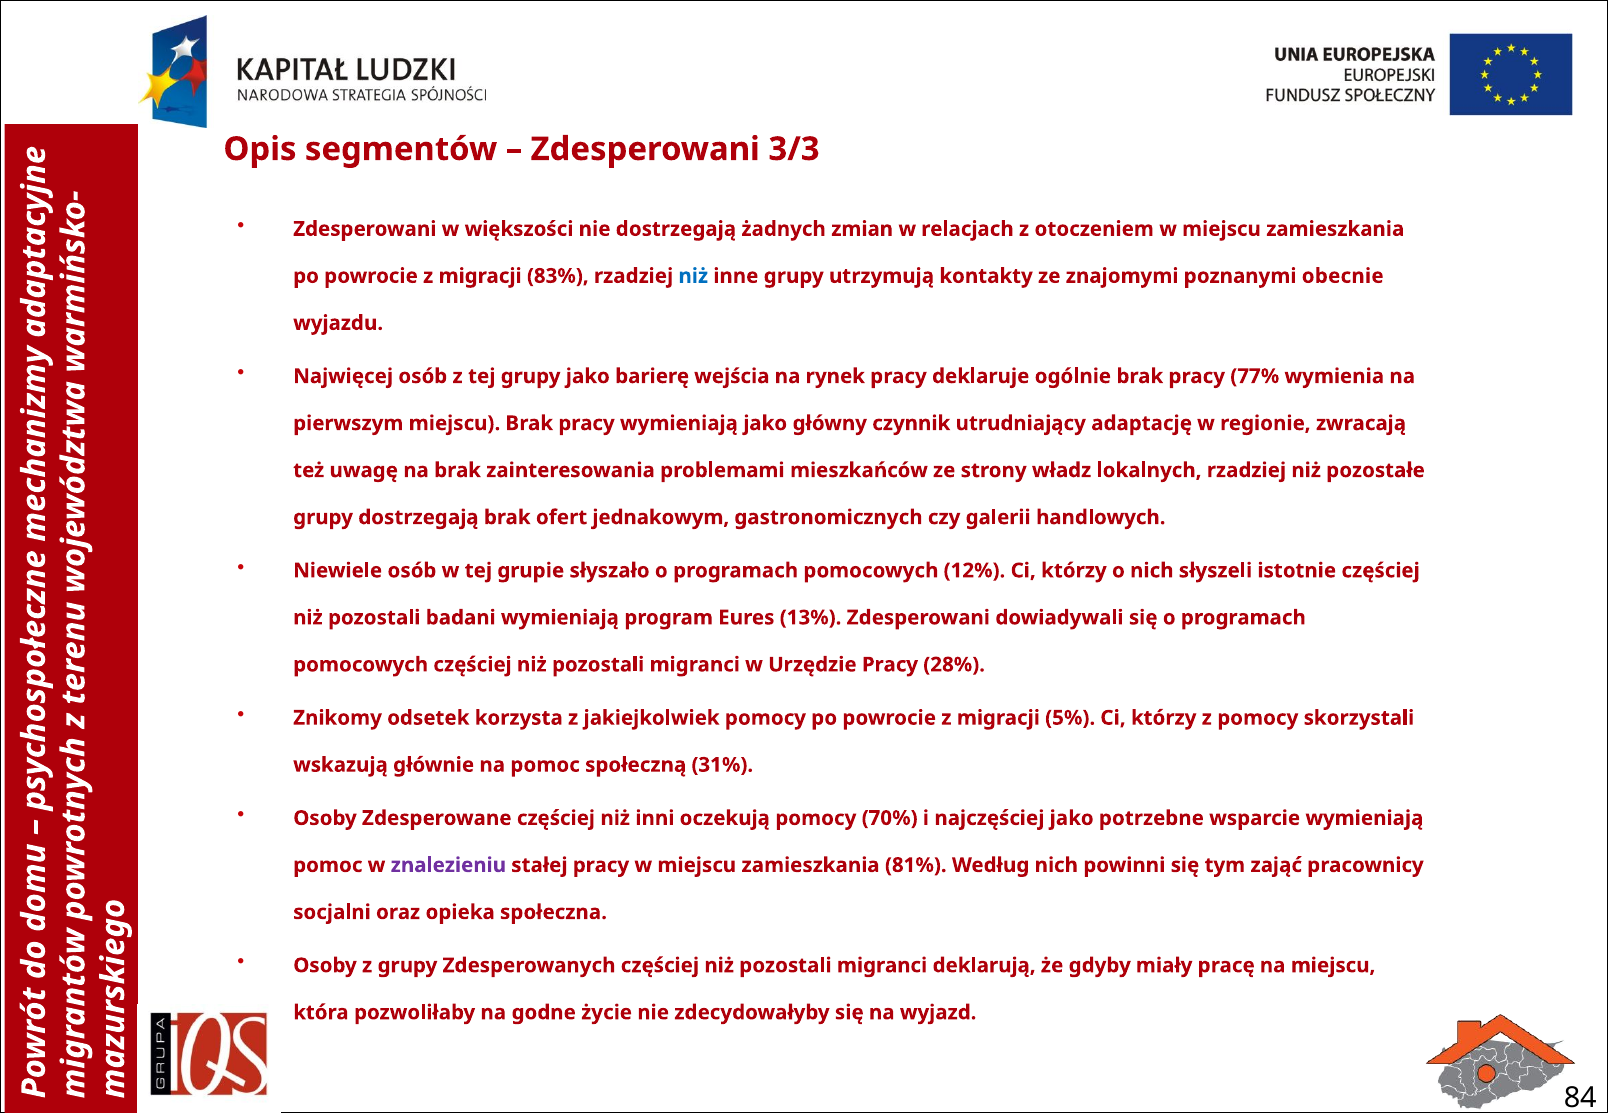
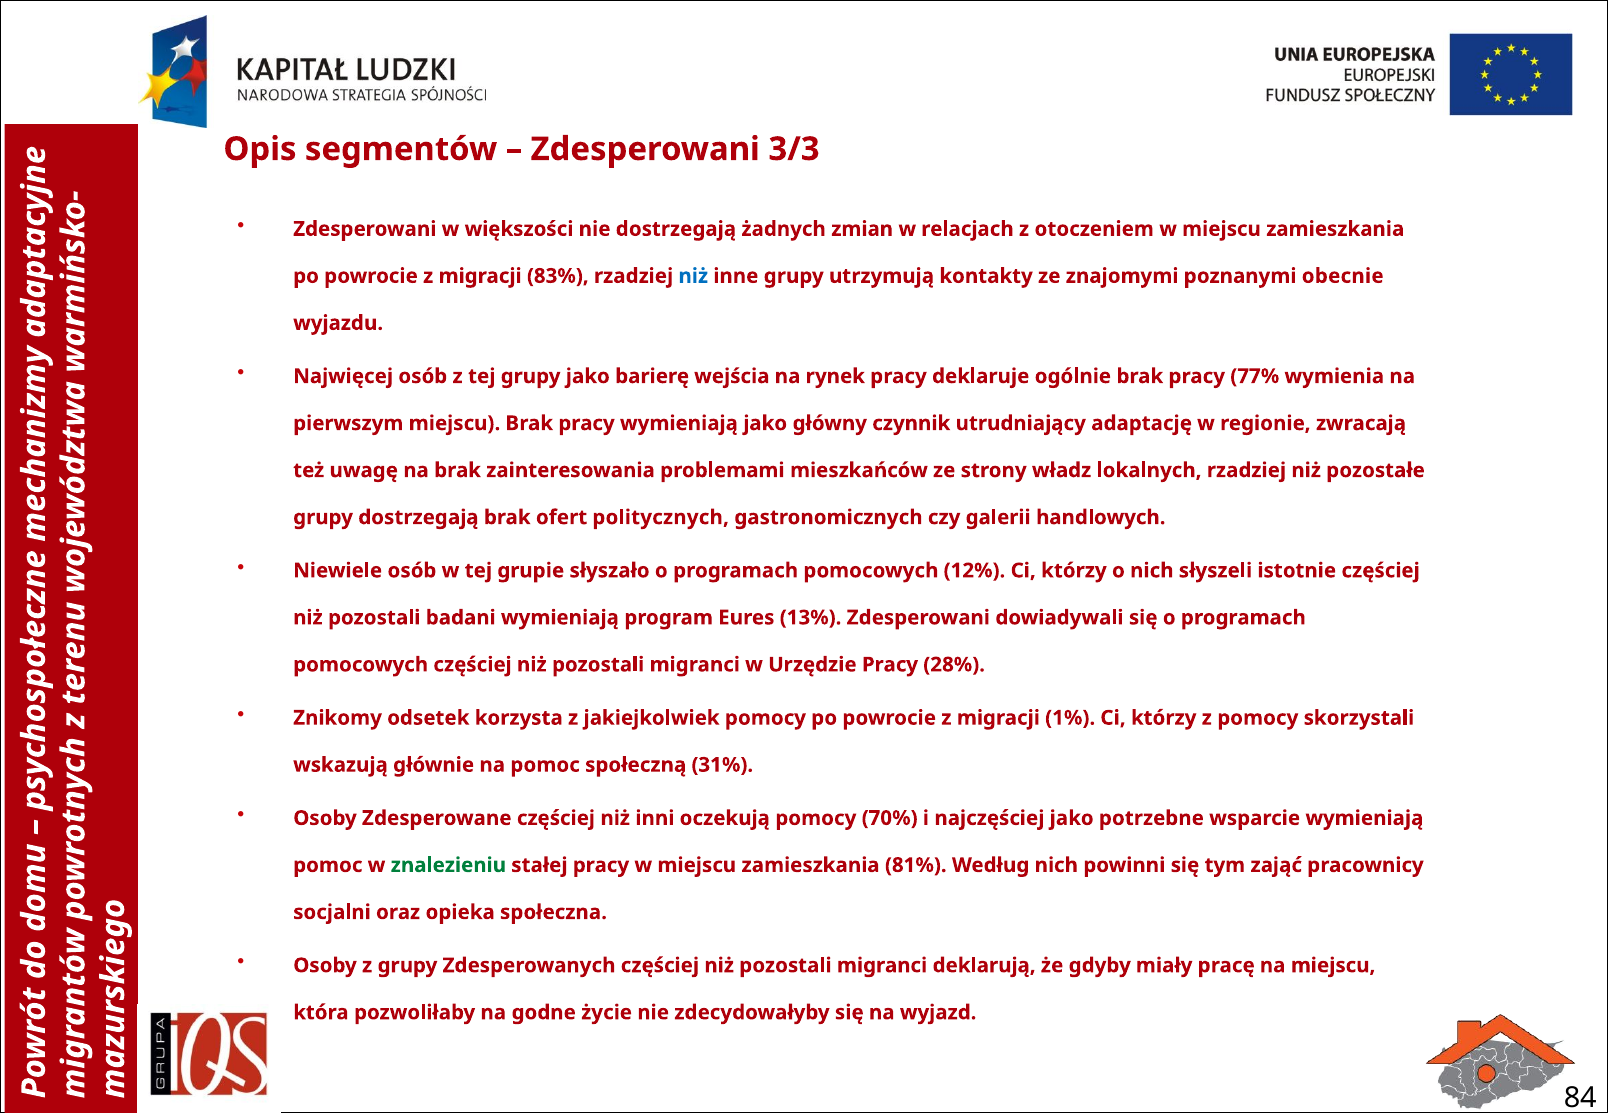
jednakowym: jednakowym -> politycznych (661, 517)
5%: 5% -> 1% (1070, 718)
znalezieniu colour: purple -> green (448, 865)
